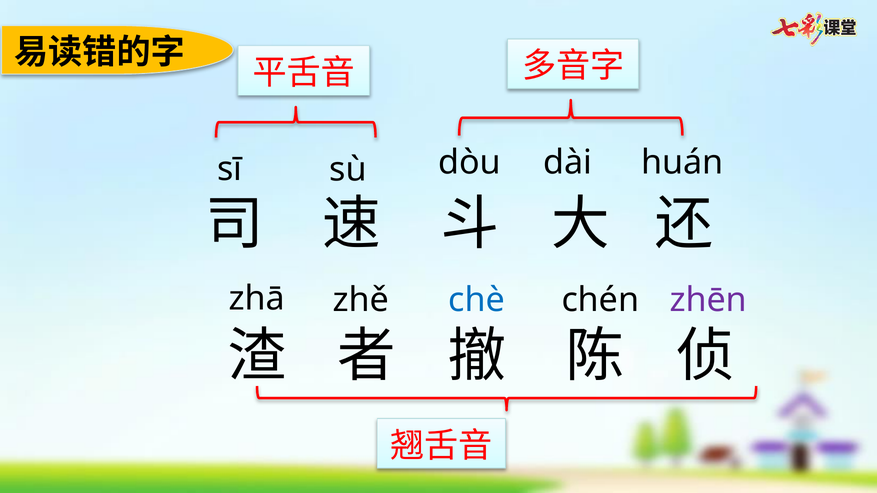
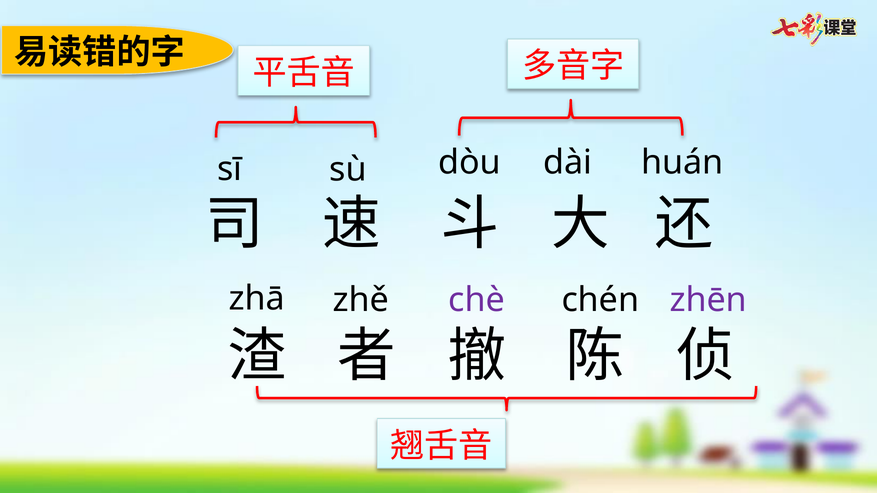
chè colour: blue -> purple (477, 300)
